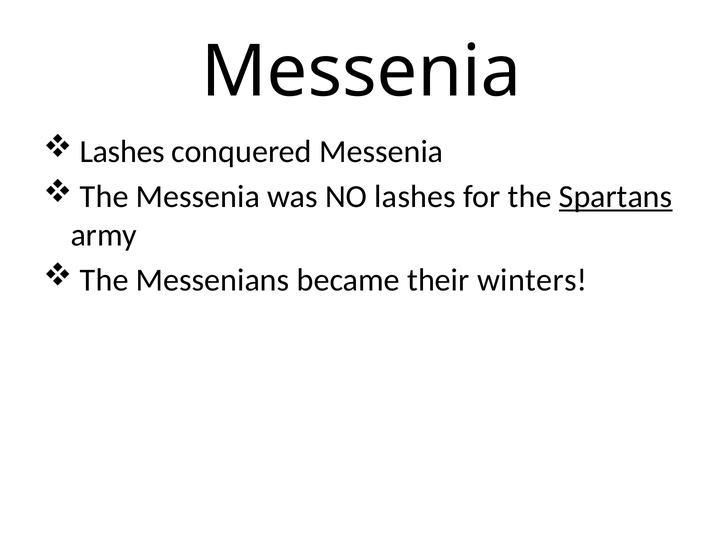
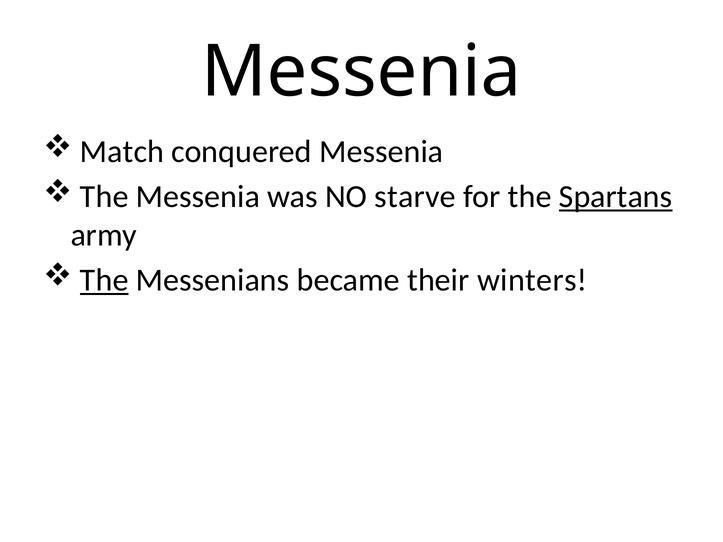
Lashes: Lashes -> Match (122, 152)
NO lashes: lashes -> starve (415, 197)
The underline: none -> present (104, 280)
